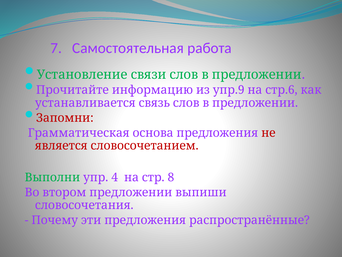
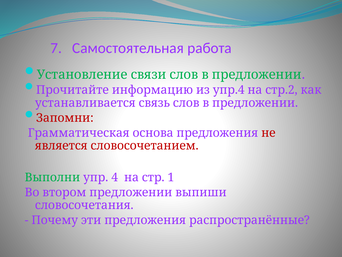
упр.9: упр.9 -> упр.4 (229, 90)
стр.6: стр.6 -> стр.2 (281, 90)
8: 8 -> 1 (171, 177)
